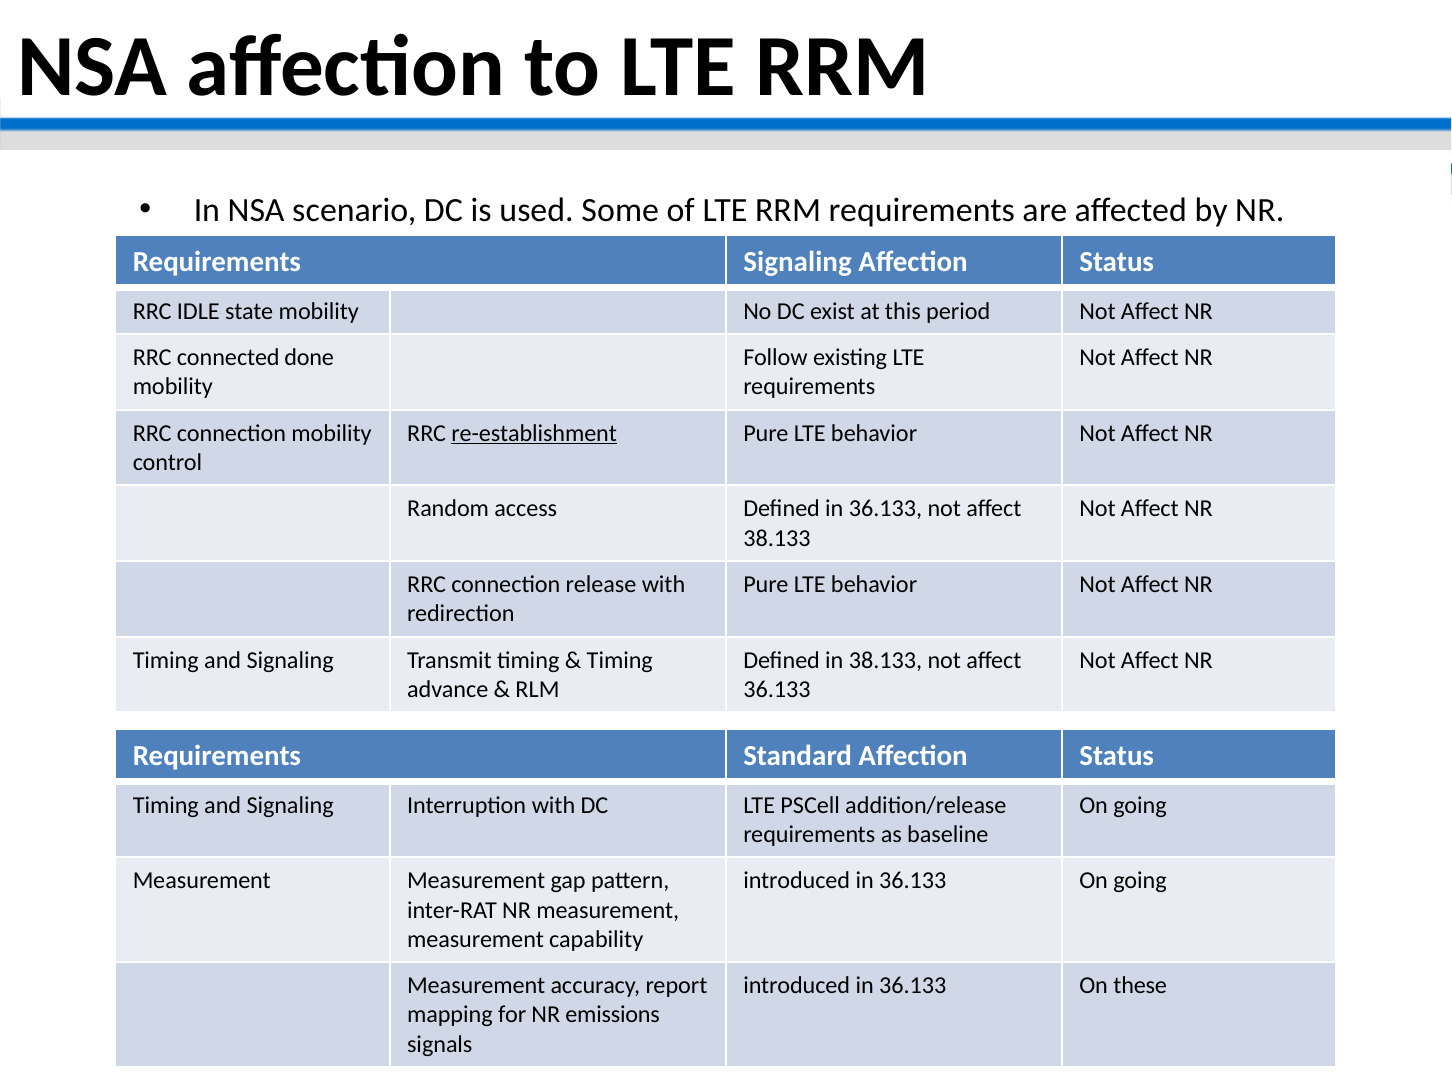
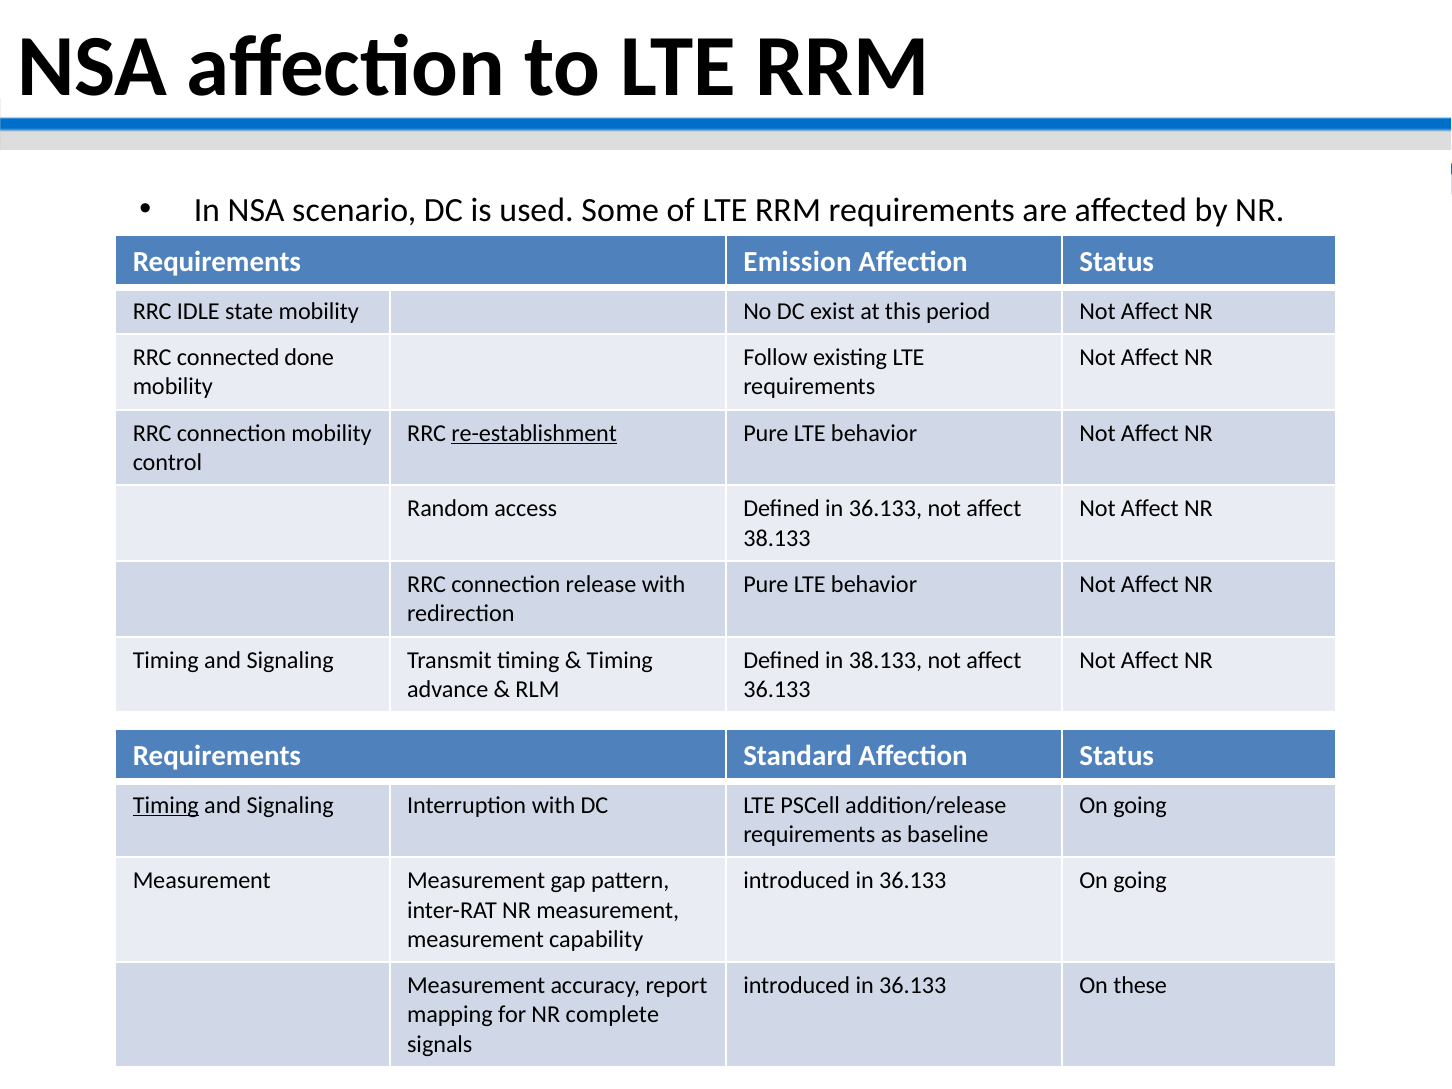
Requirements Signaling: Signaling -> Emission (797, 262)
Timing underline: none -> present (166, 805)
emissions: emissions -> complete (612, 1015)
